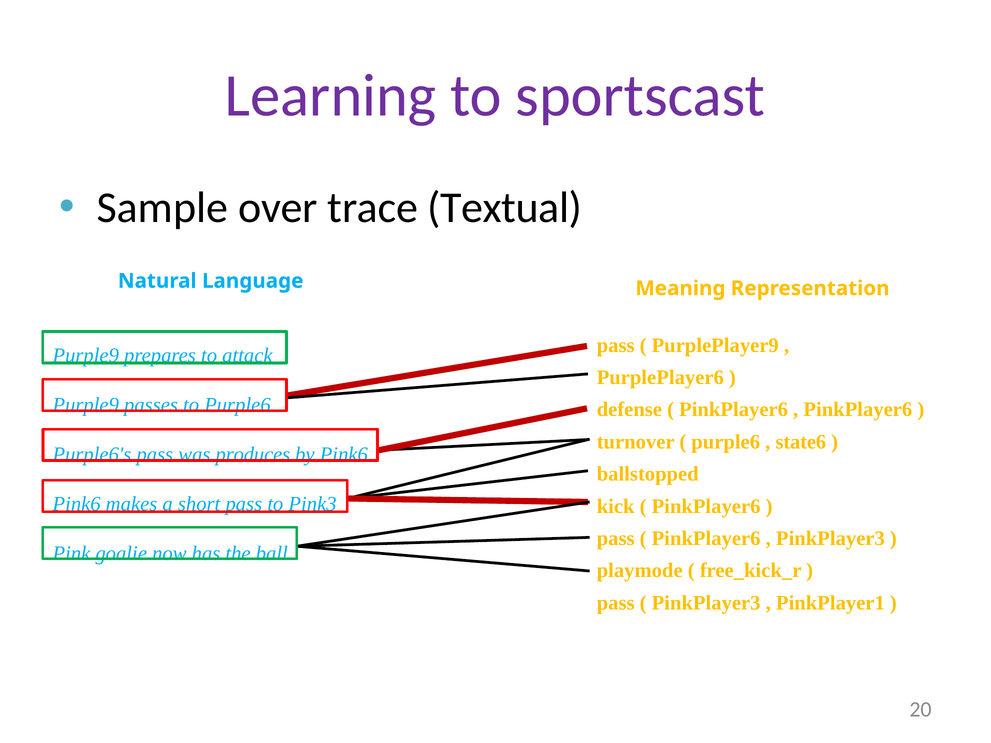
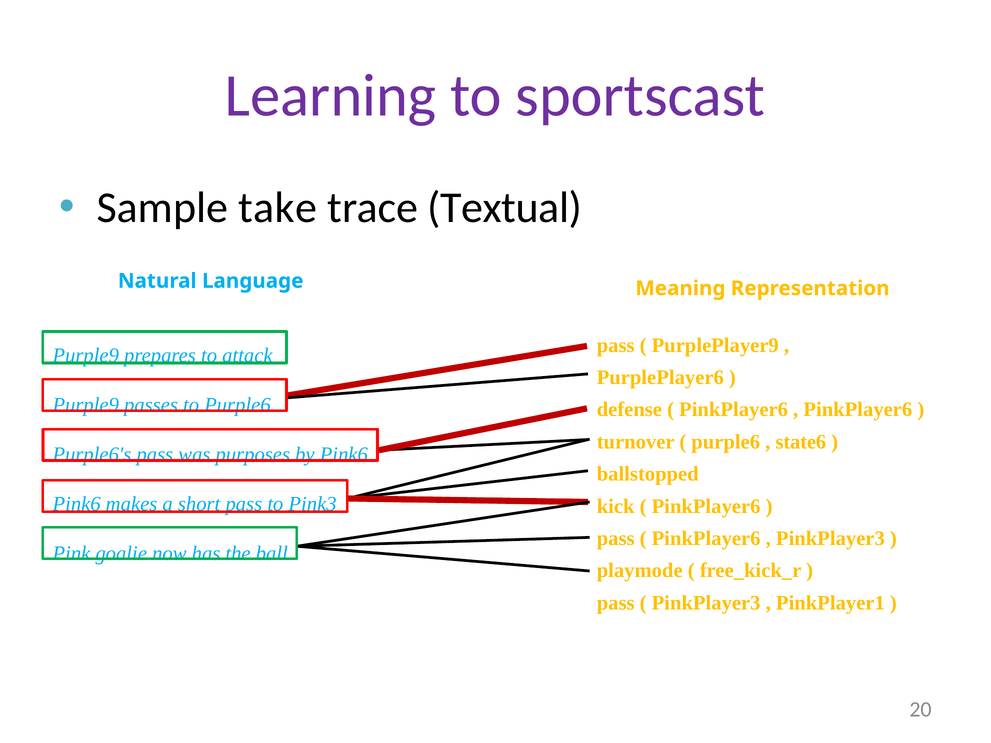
over: over -> take (278, 208)
produces: produces -> purposes (253, 454)
